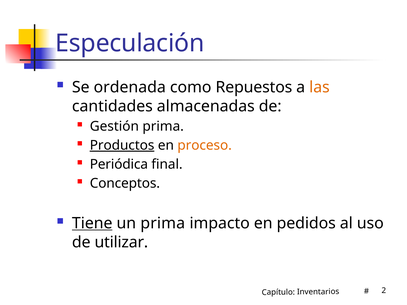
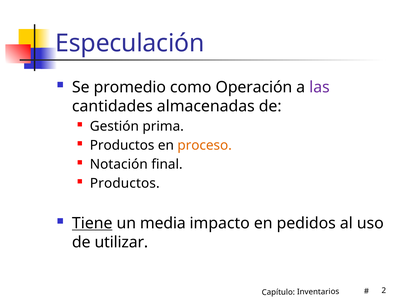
ordenada: ordenada -> promedio (130, 87)
Repuestos: Repuestos -> Operación (254, 87)
las colour: orange -> purple (319, 87)
Productos underline: present -> none (122, 145)
Periódica: Periódica -> Notación (119, 164)
Conceptos: Conceptos -> Productos (125, 183)
un prima: prima -> media (163, 223)
